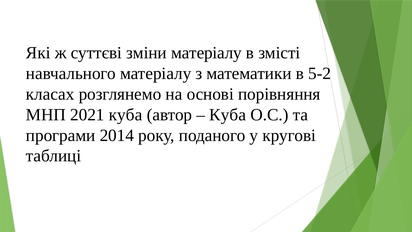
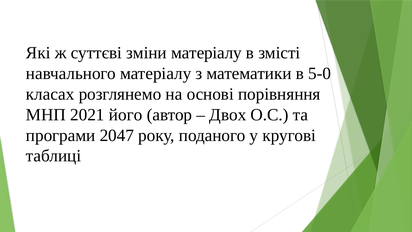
5-2: 5-2 -> 5-0 (320, 73)
2021 куба: куба -> його (126, 115)
Куба: Куба -> Двох (228, 115)
2014: 2014 -> 2047 (117, 135)
